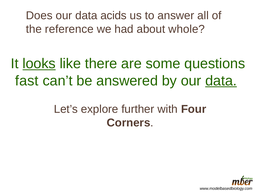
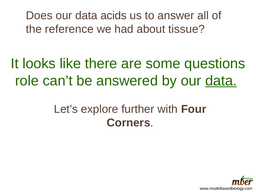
whole: whole -> tissue (187, 29)
looks underline: present -> none (39, 64)
fast: fast -> role (27, 81)
